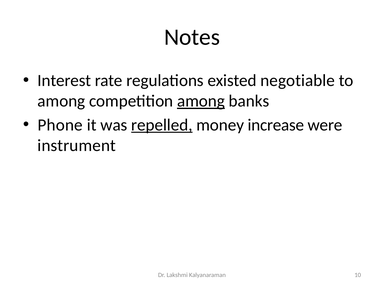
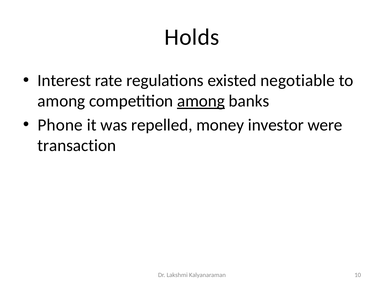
Notes: Notes -> Holds (192, 37)
repelled underline: present -> none (162, 125)
increase: increase -> investor (276, 125)
instrument: instrument -> transaction (77, 145)
